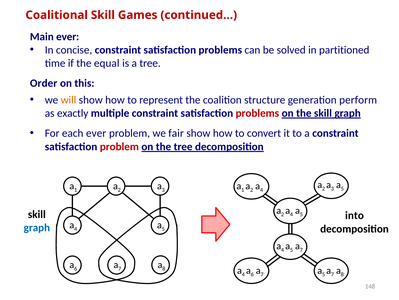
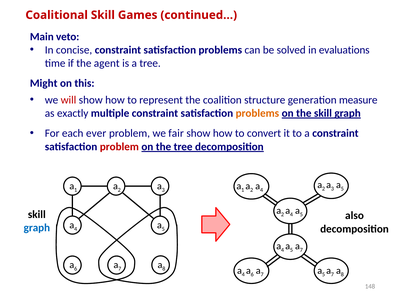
Main ever: ever -> veto (68, 37)
partitioned: partitioned -> evaluations (344, 50)
equal: equal -> agent (107, 63)
Order: Order -> Might (44, 83)
will colour: orange -> red (68, 100)
perform: perform -> measure (358, 100)
problems colour: red -> orange (257, 113)
into: into -> also (354, 215)
